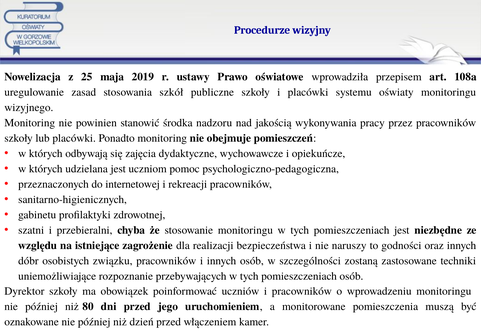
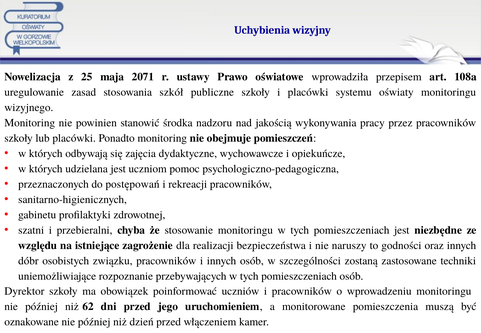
Procedurze: Procedurze -> Uchybienia (262, 30)
2019: 2019 -> 2071 (143, 77)
internetowej: internetowej -> postępowań (133, 184)
80: 80 -> 62 (88, 307)
